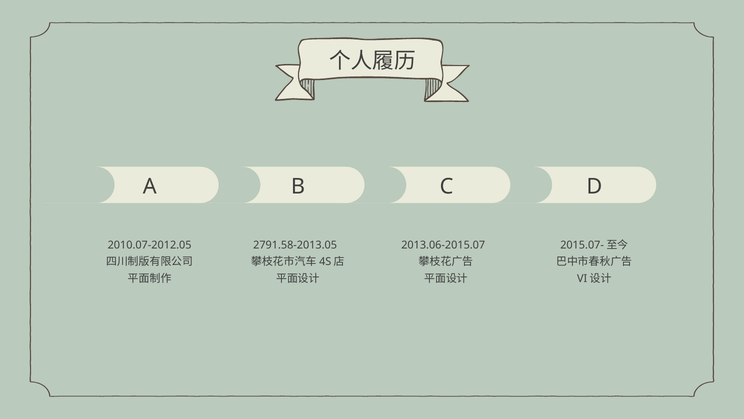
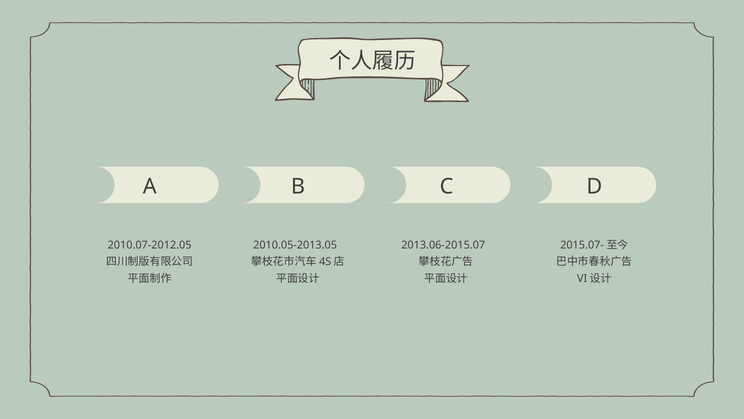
2791.58-2013.05: 2791.58-2013.05 -> 2010.05-2013.05 (295, 245)
